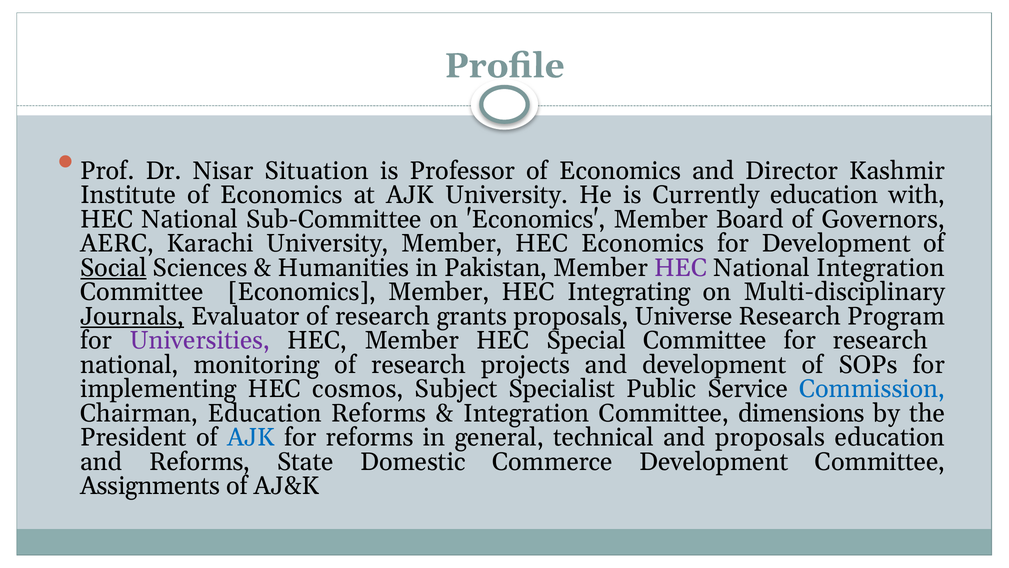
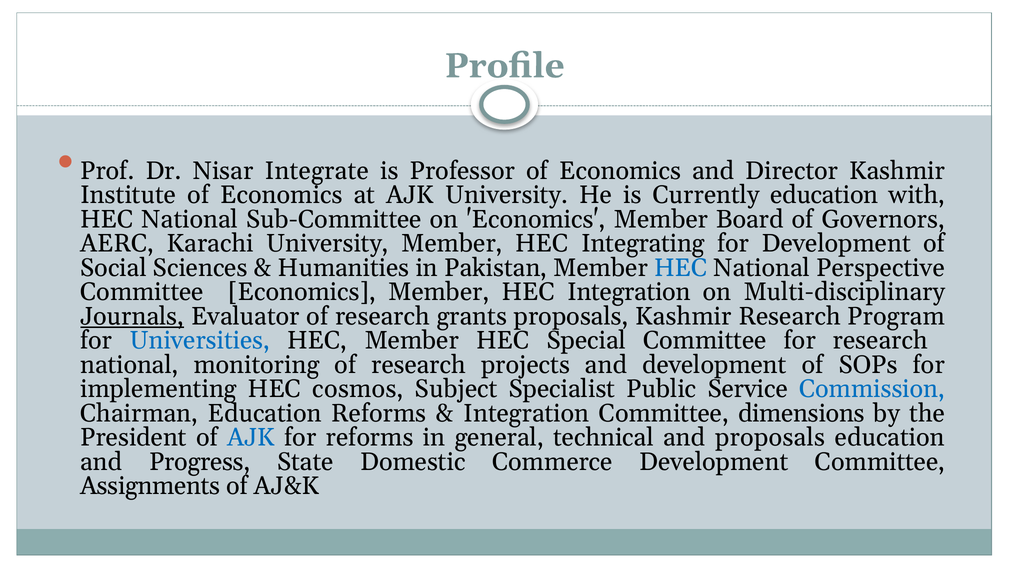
Situation: Situation -> Integrate (317, 171)
HEC Economics: Economics -> Integrating (643, 243)
Social underline: present -> none (113, 268)
HEC colour: purple -> blue (681, 268)
National Integration: Integration -> Perspective (880, 268)
HEC Integrating: Integrating -> Integration (629, 292)
proposals Universe: Universe -> Kashmir (684, 316)
Universities colour: purple -> blue (200, 340)
and Reforms: Reforms -> Progress (200, 461)
